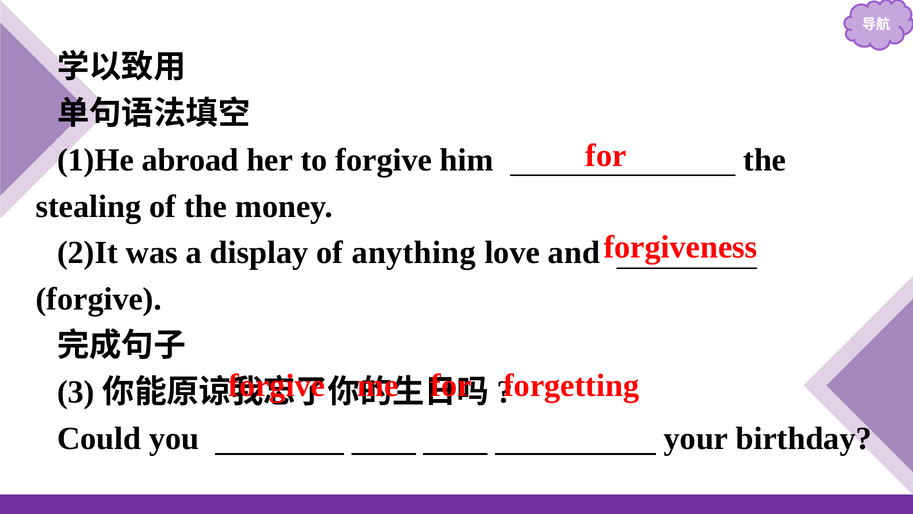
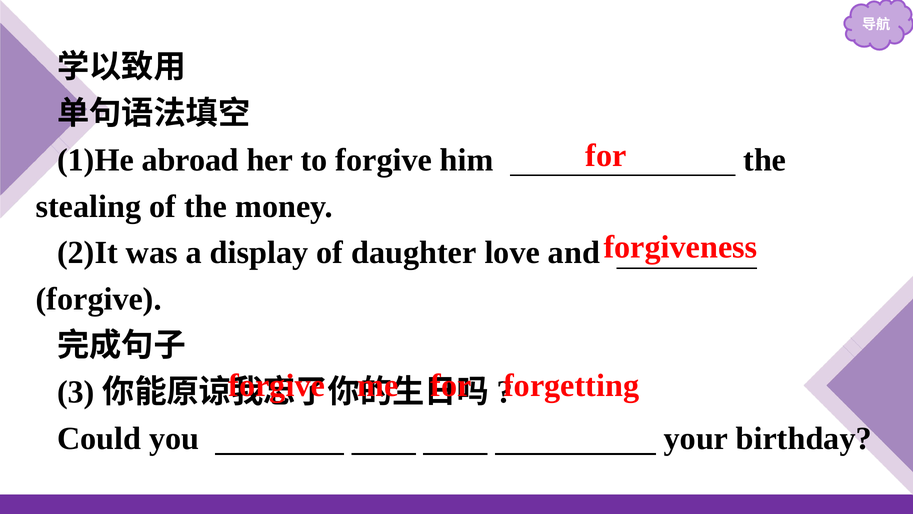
anything: anything -> daughter (414, 253)
